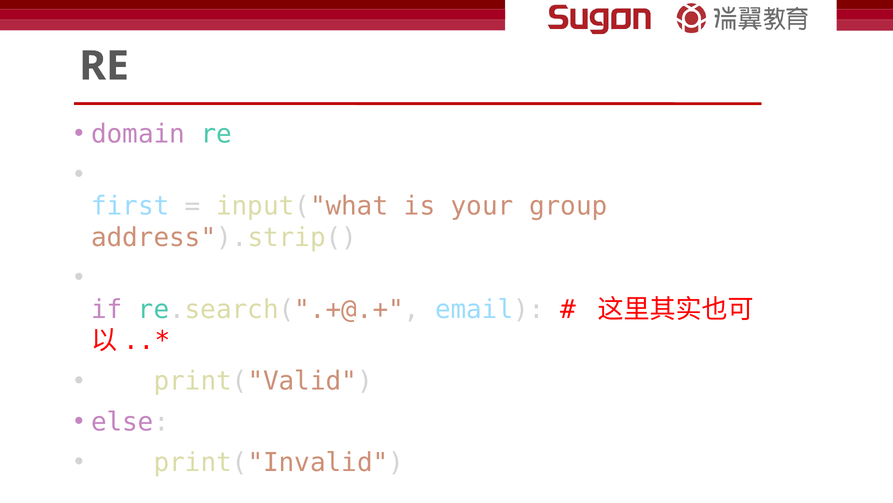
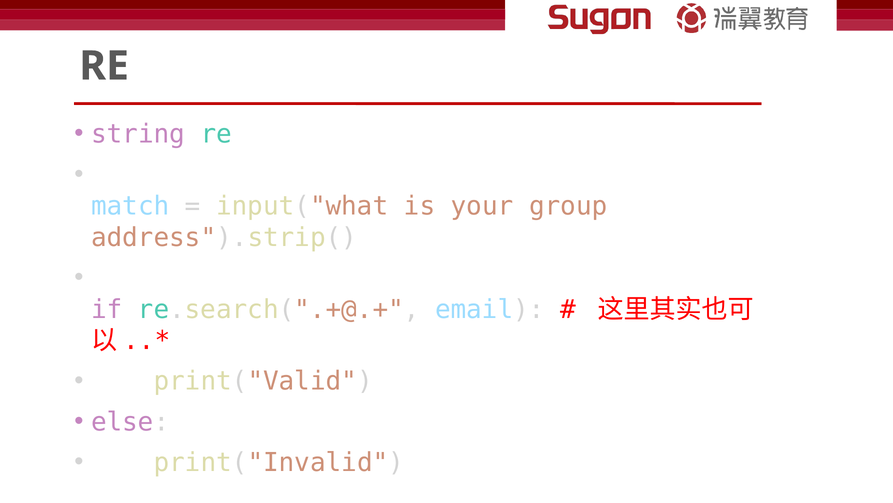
domain: domain -> string (138, 134)
first: first -> match (130, 206)
